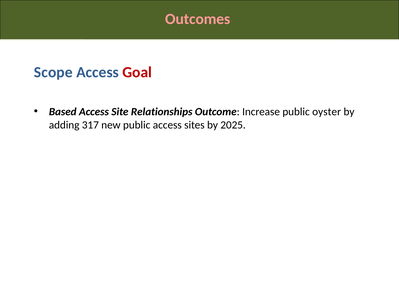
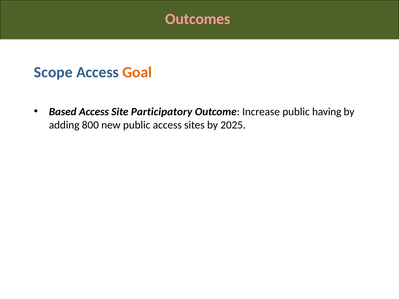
Goal colour: red -> orange (137, 72)
Relationships: Relationships -> Participatory (162, 112)
oyster: oyster -> having (327, 112)
317: 317 -> 800 (90, 125)
